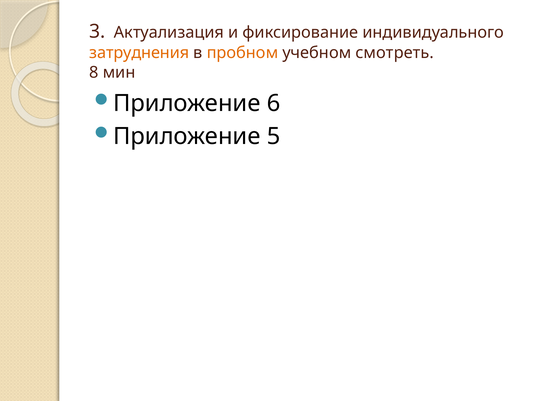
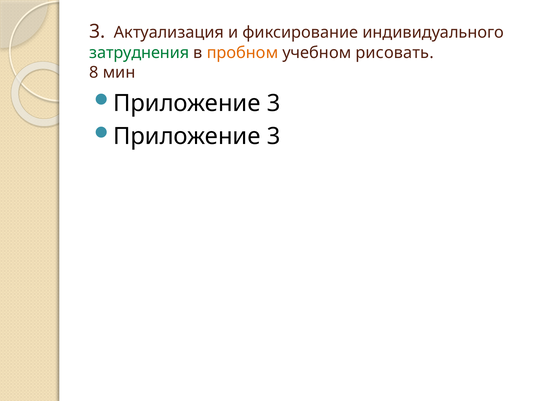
затруднения colour: orange -> green (139, 53)
смотреть: смотреть -> рисовать (395, 53)
6: 6 -> 3 (274, 103)
5: 5 -> 3 (274, 136)
